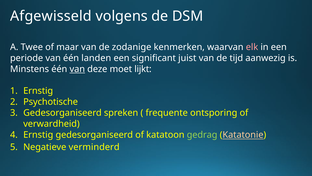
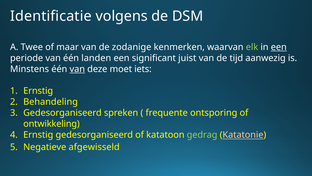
Afgewisseld: Afgewisseld -> Identificatie (51, 16)
elk colour: pink -> light green (252, 47)
een underline: none -> present (279, 47)
lijkt: lijkt -> iets (143, 69)
Psychotische: Psychotische -> Behandeling (51, 102)
verwardheid: verwardheid -> ontwikkeling (51, 123)
verminderd: verminderd -> afgewisseld (94, 147)
